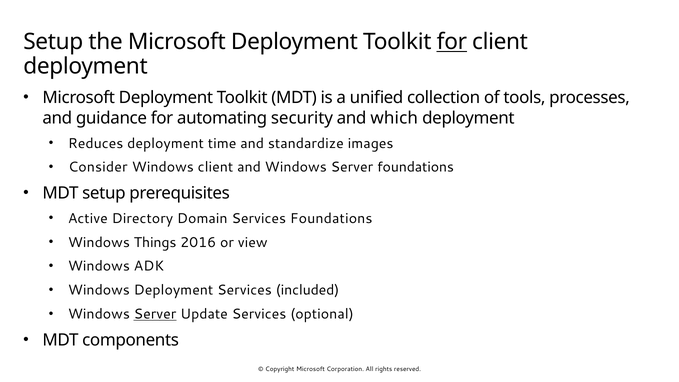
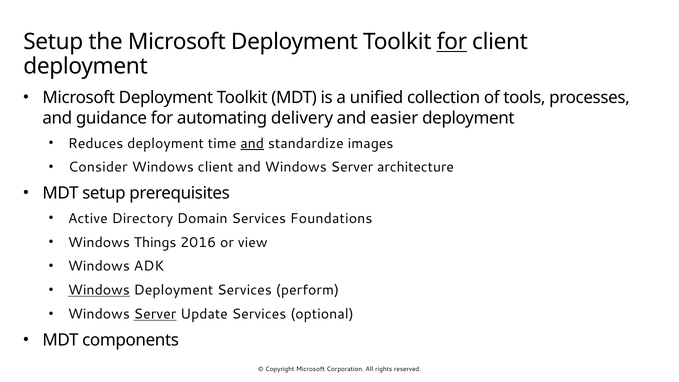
security: security -> delivery (302, 118)
which: which -> easier (394, 118)
and underline: none -> present (252, 143)
Server foundations: foundations -> architecture (416, 167)
Windows underline: none -> present (99, 290)
included: included -> perform (307, 290)
